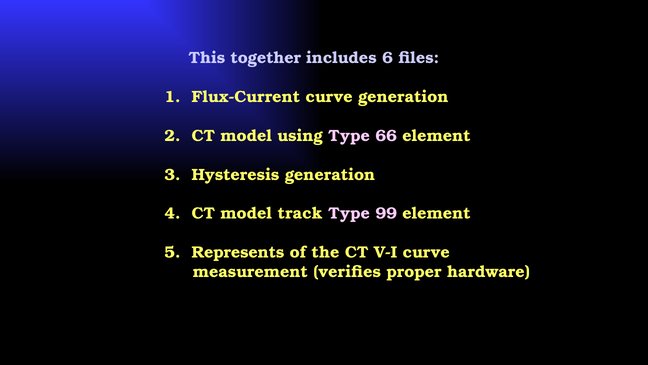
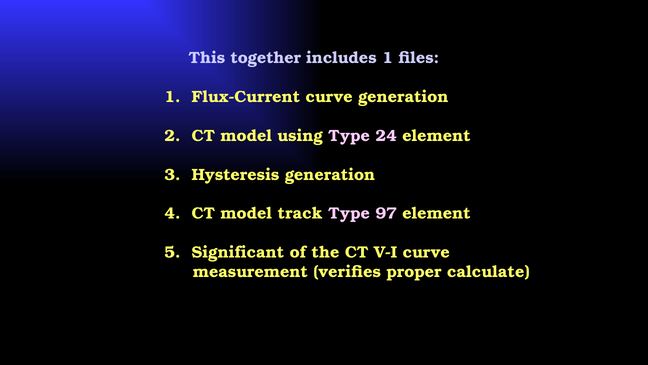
includes 6: 6 -> 1 (388, 58)
66: 66 -> 24 (386, 136)
99: 99 -> 97 (386, 213)
Represents: Represents -> Significant (238, 252)
hardware: hardware -> calculate (488, 272)
